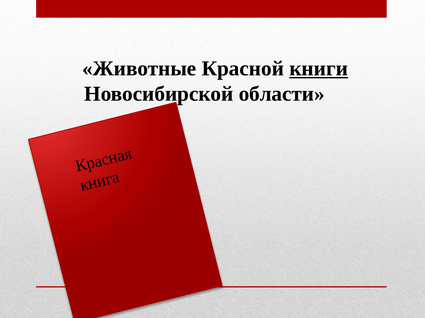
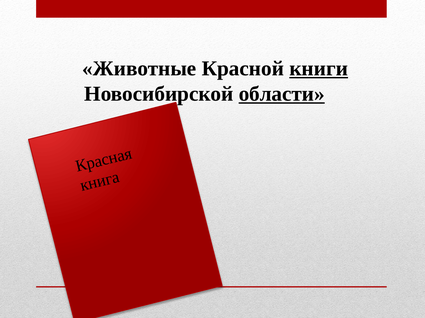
области underline: none -> present (282, 94)
